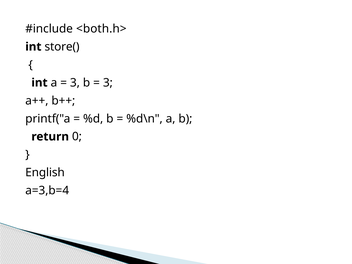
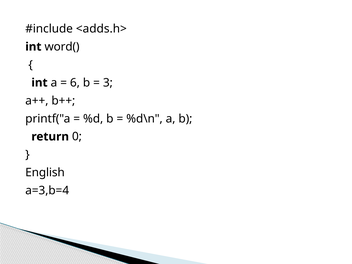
<both.h>: <both.h> -> <adds.h> (101, 29)
store(: store( -> word( (62, 47)
3: 3 -> 6 (75, 83)
